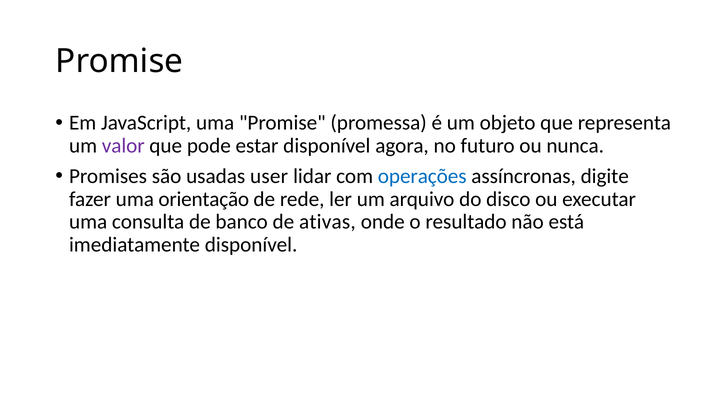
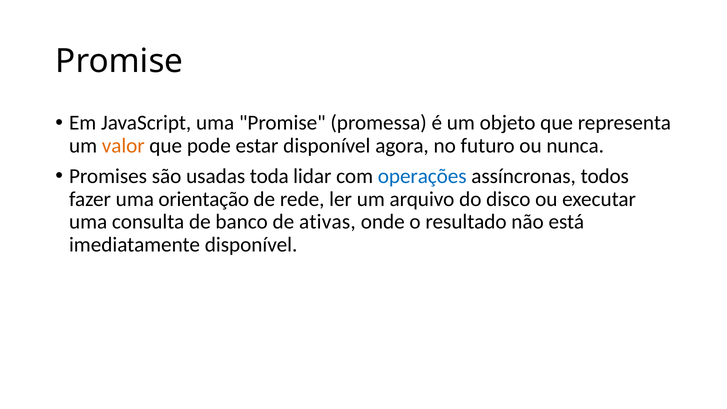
valor colour: purple -> orange (123, 146)
user: user -> toda (269, 176)
digite: digite -> todos (605, 176)
